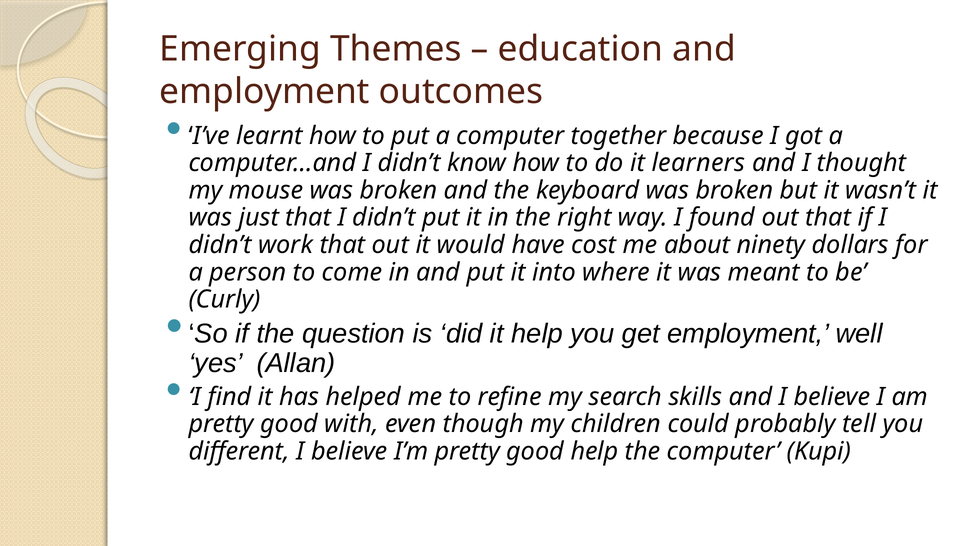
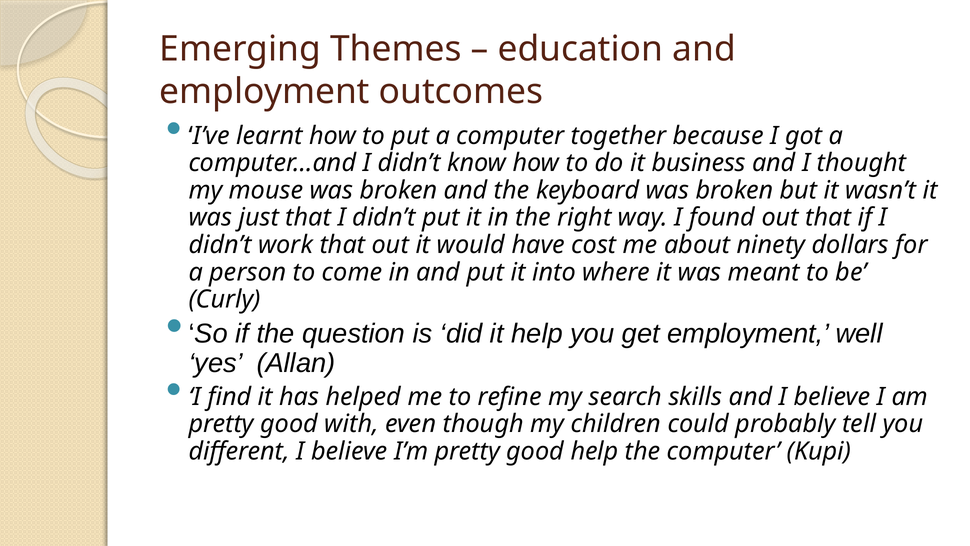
learners: learners -> business (699, 163)
